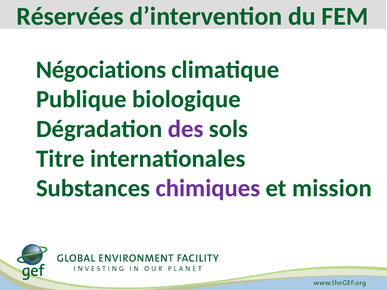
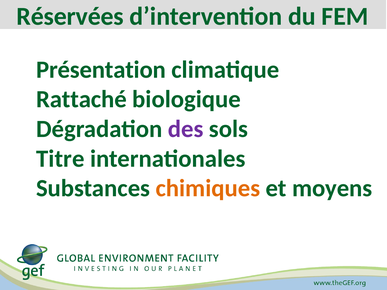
Négociations: Négociations -> Présentation (101, 70)
Publique: Publique -> Rattaché (81, 99)
chimiques colour: purple -> orange (208, 188)
mission: mission -> moyens (332, 188)
